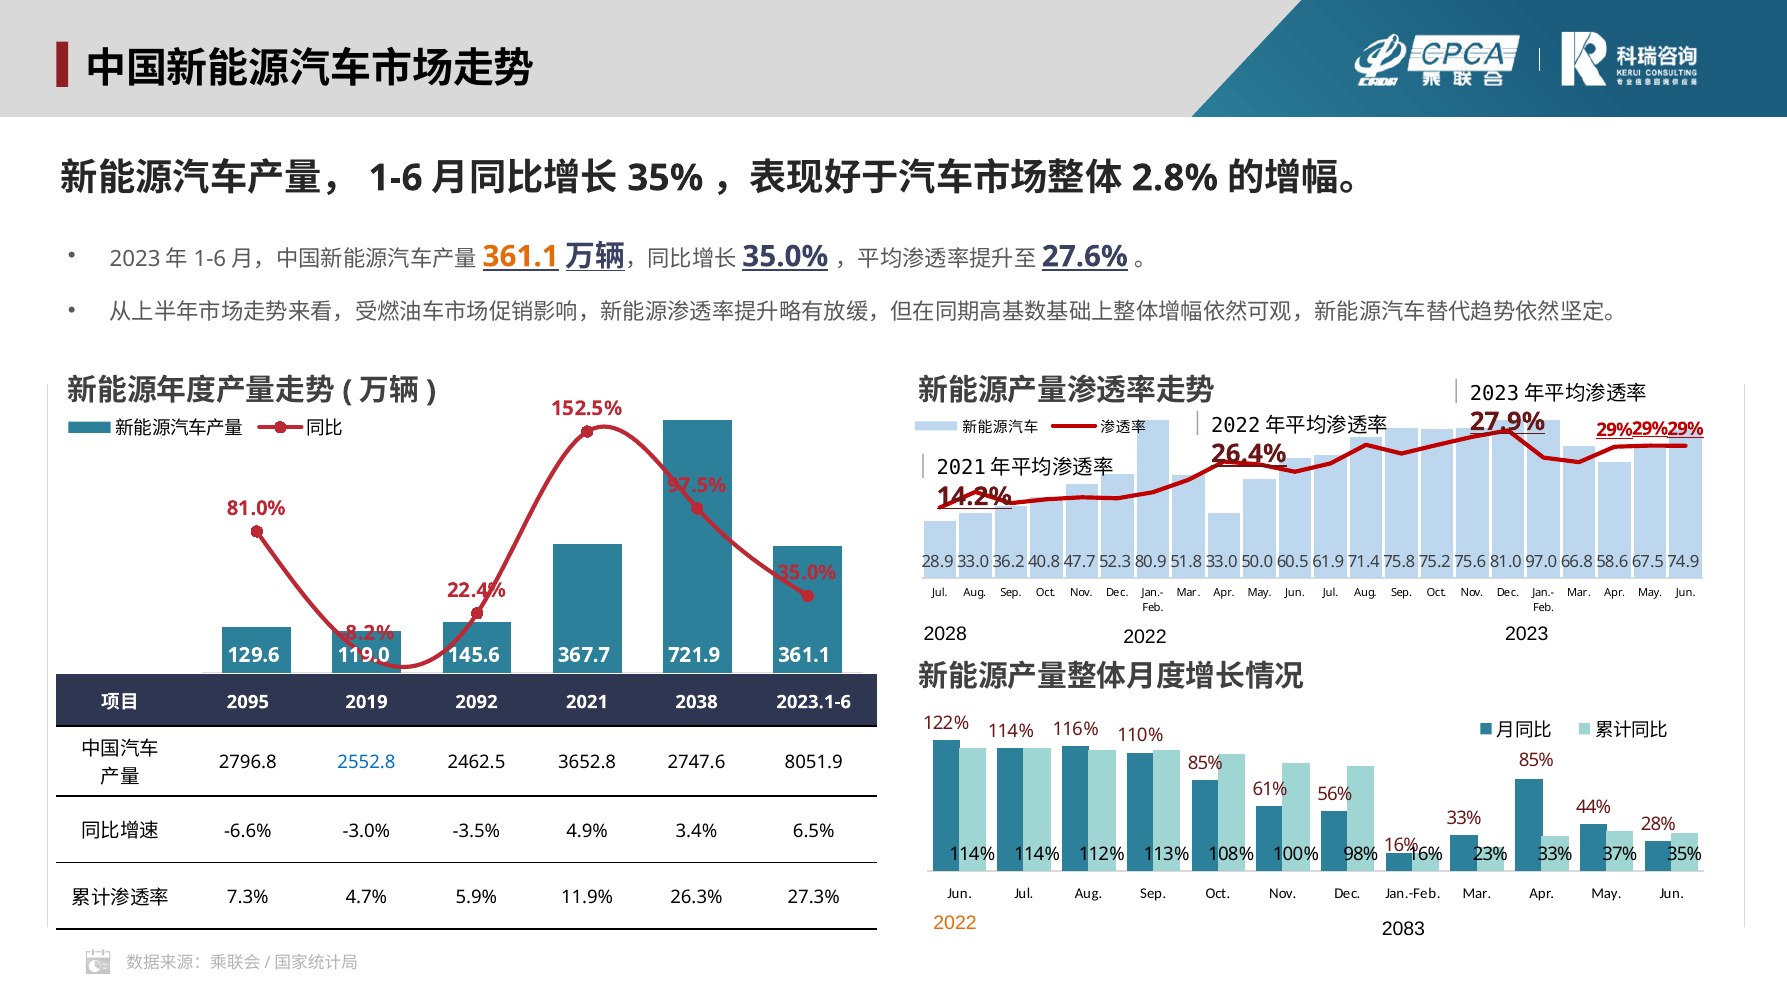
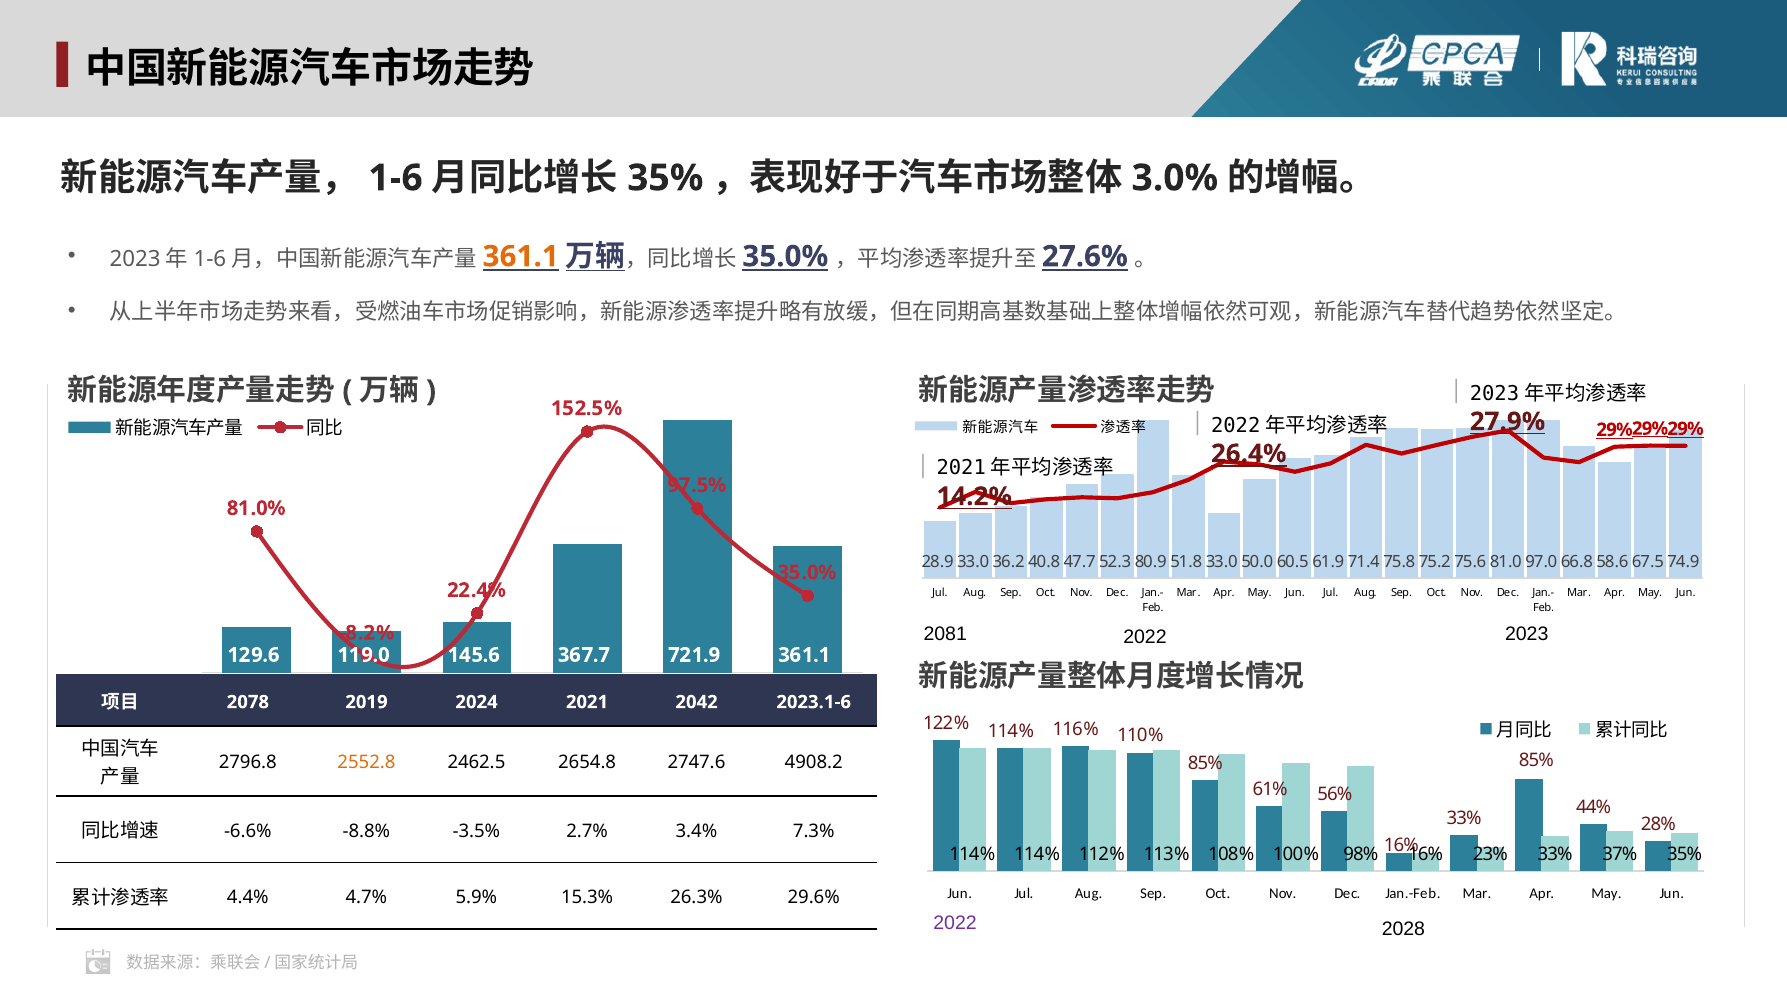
2.8%: 2.8% -> 3.0% (1175, 178)
2028: 2028 -> 2081 (945, 634)
2095: 2095 -> 2078 (248, 702)
2092: 2092 -> 2024 (477, 702)
2038: 2038 -> 2042 (697, 702)
2552.8 colour: blue -> orange (366, 763)
3652.8: 3652.8 -> 2654.8 (587, 763)
8051.9: 8051.9 -> 4908.2 (814, 763)
-3.0%: -3.0% -> -8.8% (366, 831)
4.9%: 4.9% -> 2.7% (587, 831)
6.5%: 6.5% -> 7.3% (814, 831)
7.3%: 7.3% -> 4.4% (248, 898)
11.9%: 11.9% -> 15.3% (587, 898)
27.3%: 27.3% -> 29.6% (814, 898)
2022 colour: orange -> purple (955, 924)
2083: 2083 -> 2028 (1403, 929)
